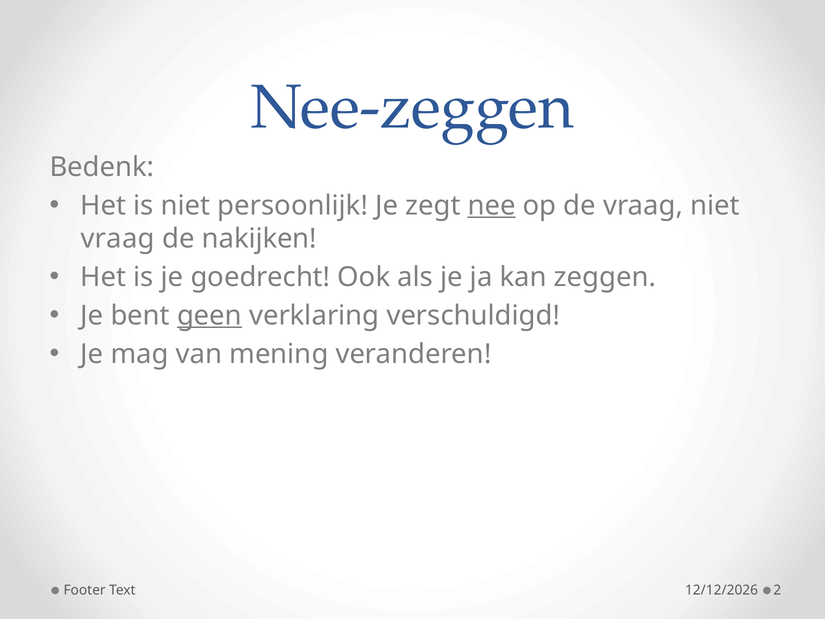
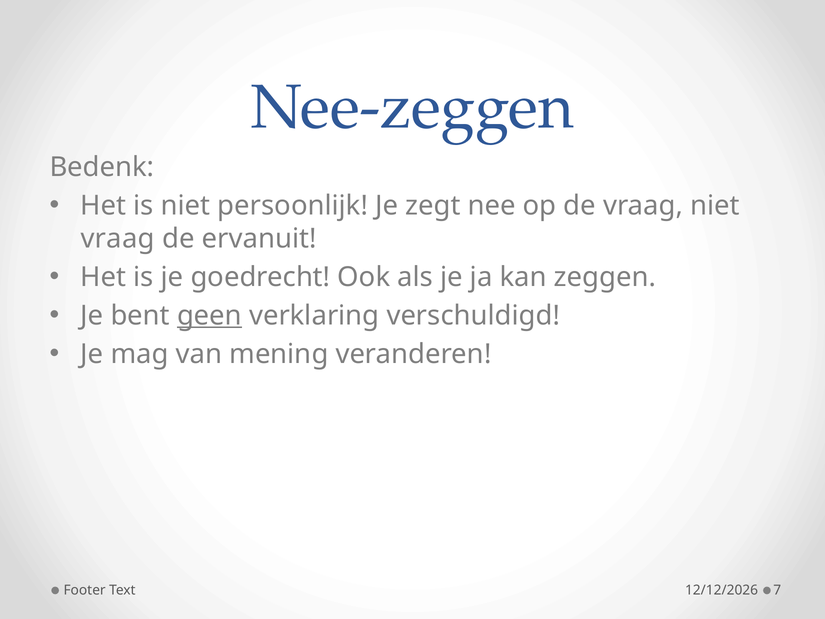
nee underline: present -> none (492, 205)
nakijken: nakijken -> ervanuit (259, 238)
2: 2 -> 7 (777, 590)
